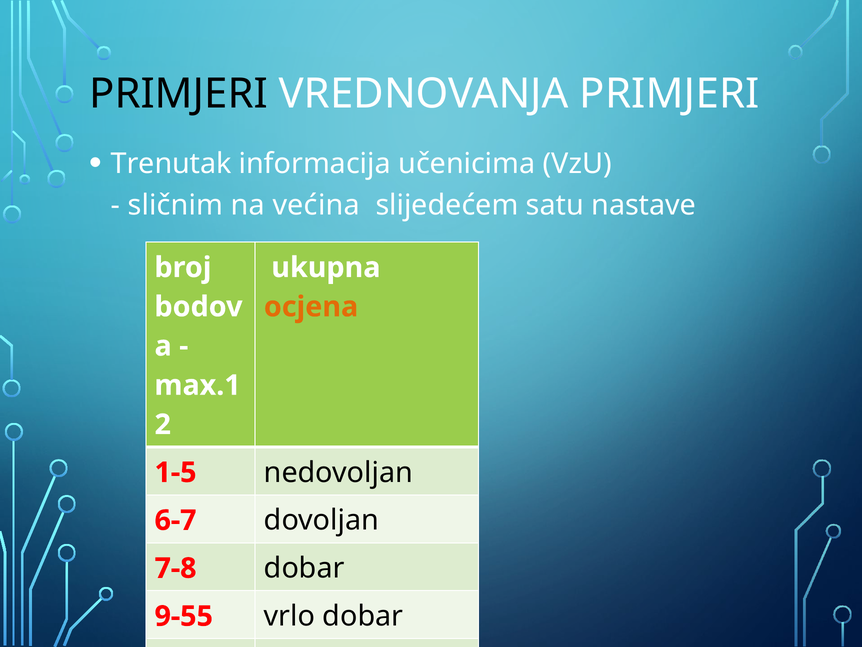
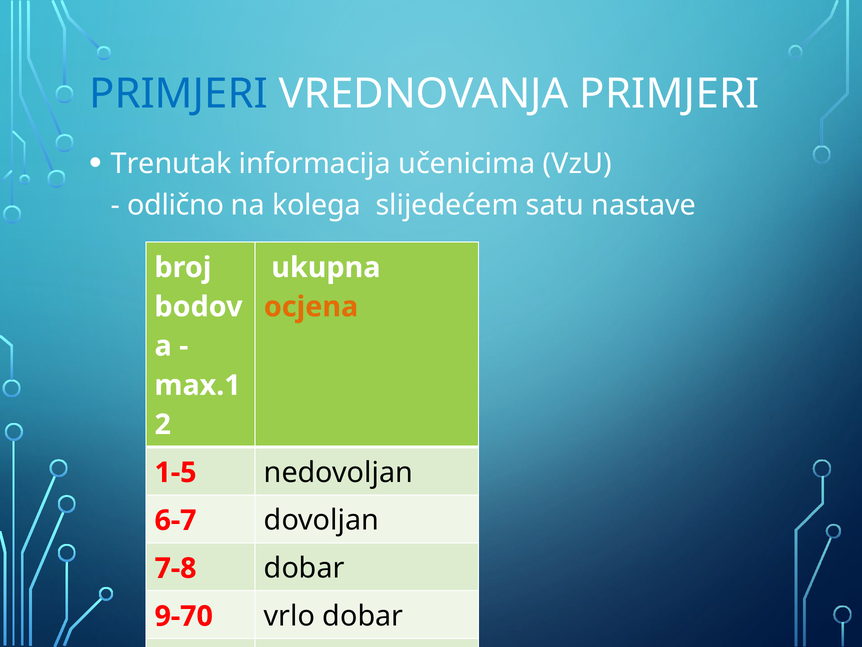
PRIMJERI colour: black -> blue (179, 94)
sličnim: sličnim -> odlično (176, 205)
većina: većina -> kolega (317, 205)
9-55: 9-55 -> 9-70 (184, 616)
